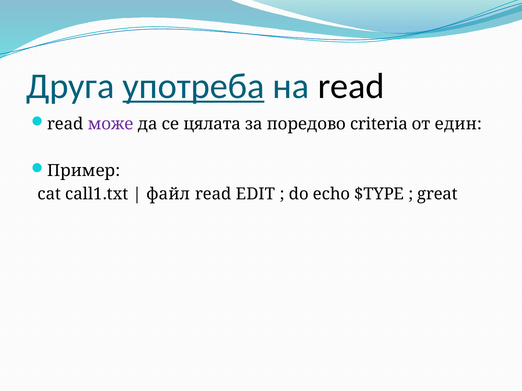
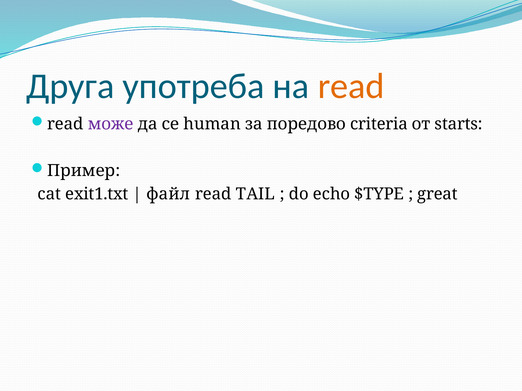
употреба underline: present -> none (194, 86)
read colour: black -> orange (351, 86)
цялата: цялата -> human (212, 124)
един: един -> starts (459, 124)
call1.txt: call1.txt -> exit1.txt (97, 194)
EDIT: EDIT -> TAIL (255, 194)
